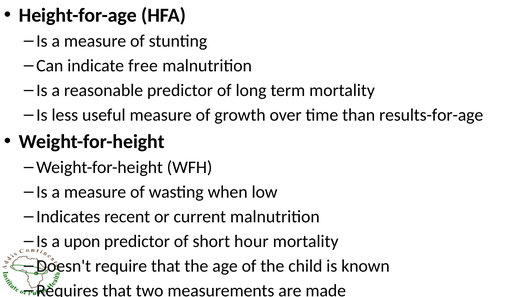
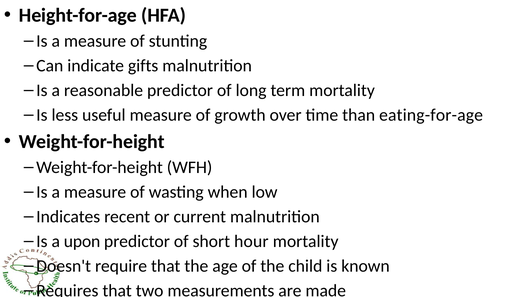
free: free -> gifts (143, 66)
results-for-age: results-for-age -> eating-for-age (431, 115)
